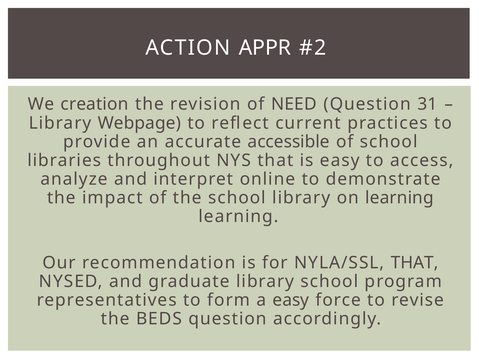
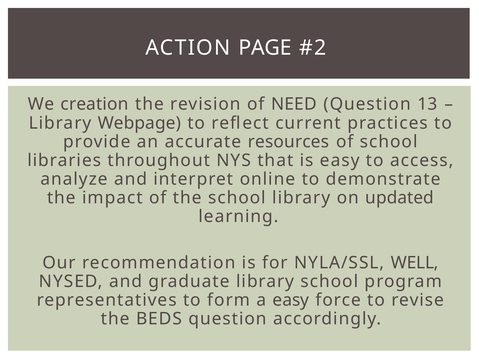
APPR: APPR -> PAGE (265, 48)
31: 31 -> 13 (428, 104)
accessible: accessible -> resources (289, 141)
on learning: learning -> updated (400, 197)
NYLA/SSL THAT: THAT -> WELL (415, 262)
